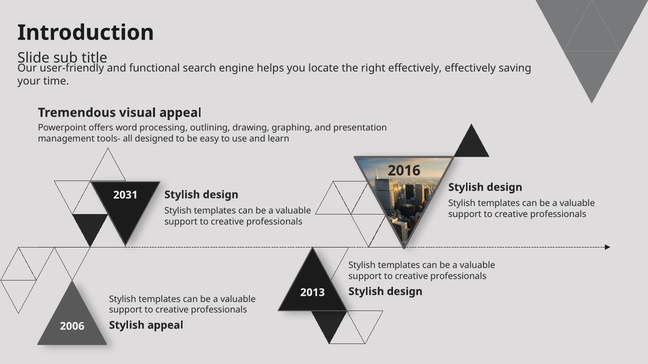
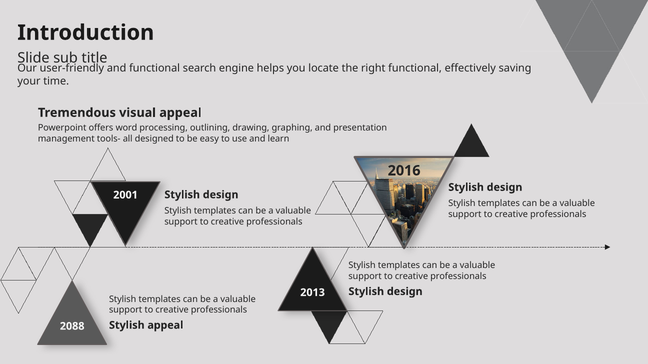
right effectively: effectively -> functional (415, 68)
2031: 2031 -> 2001 (126, 195)
2006: 2006 -> 2088 (72, 327)
